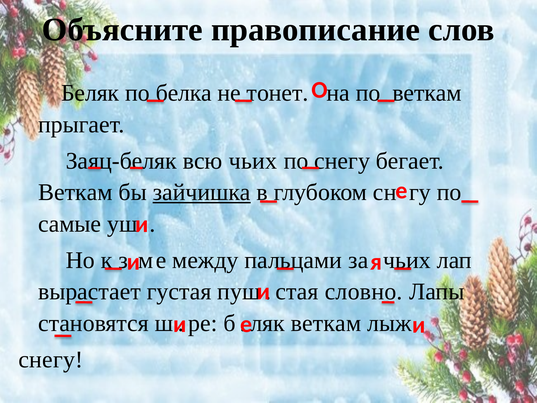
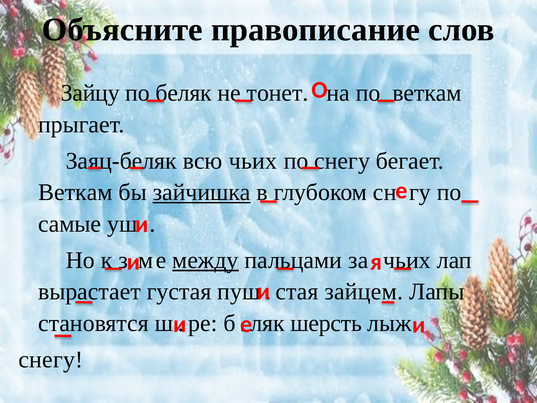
Беляк: Беляк -> Зайцу (90, 93)
белка: белка -> беляк (184, 93)
между underline: none -> present (205, 260)
словно: словно -> зайцем (364, 292)
веткам: веткам -> шерсть (326, 323)
